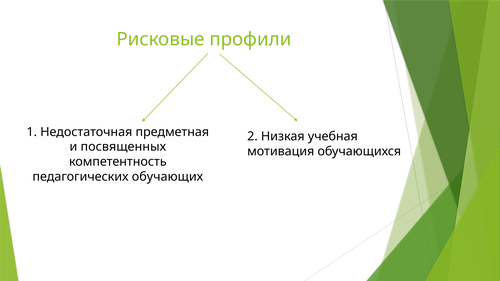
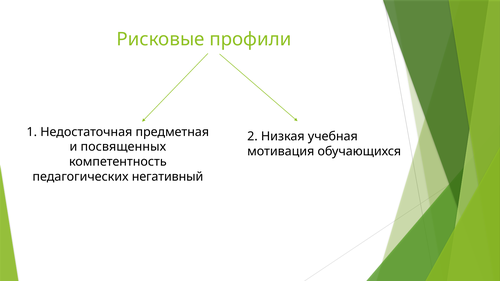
обучающих: обучающих -> негативный (168, 177)
